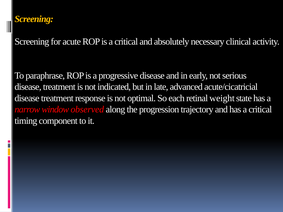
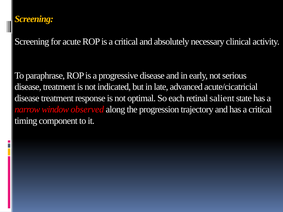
weight: weight -> salient (222, 98)
